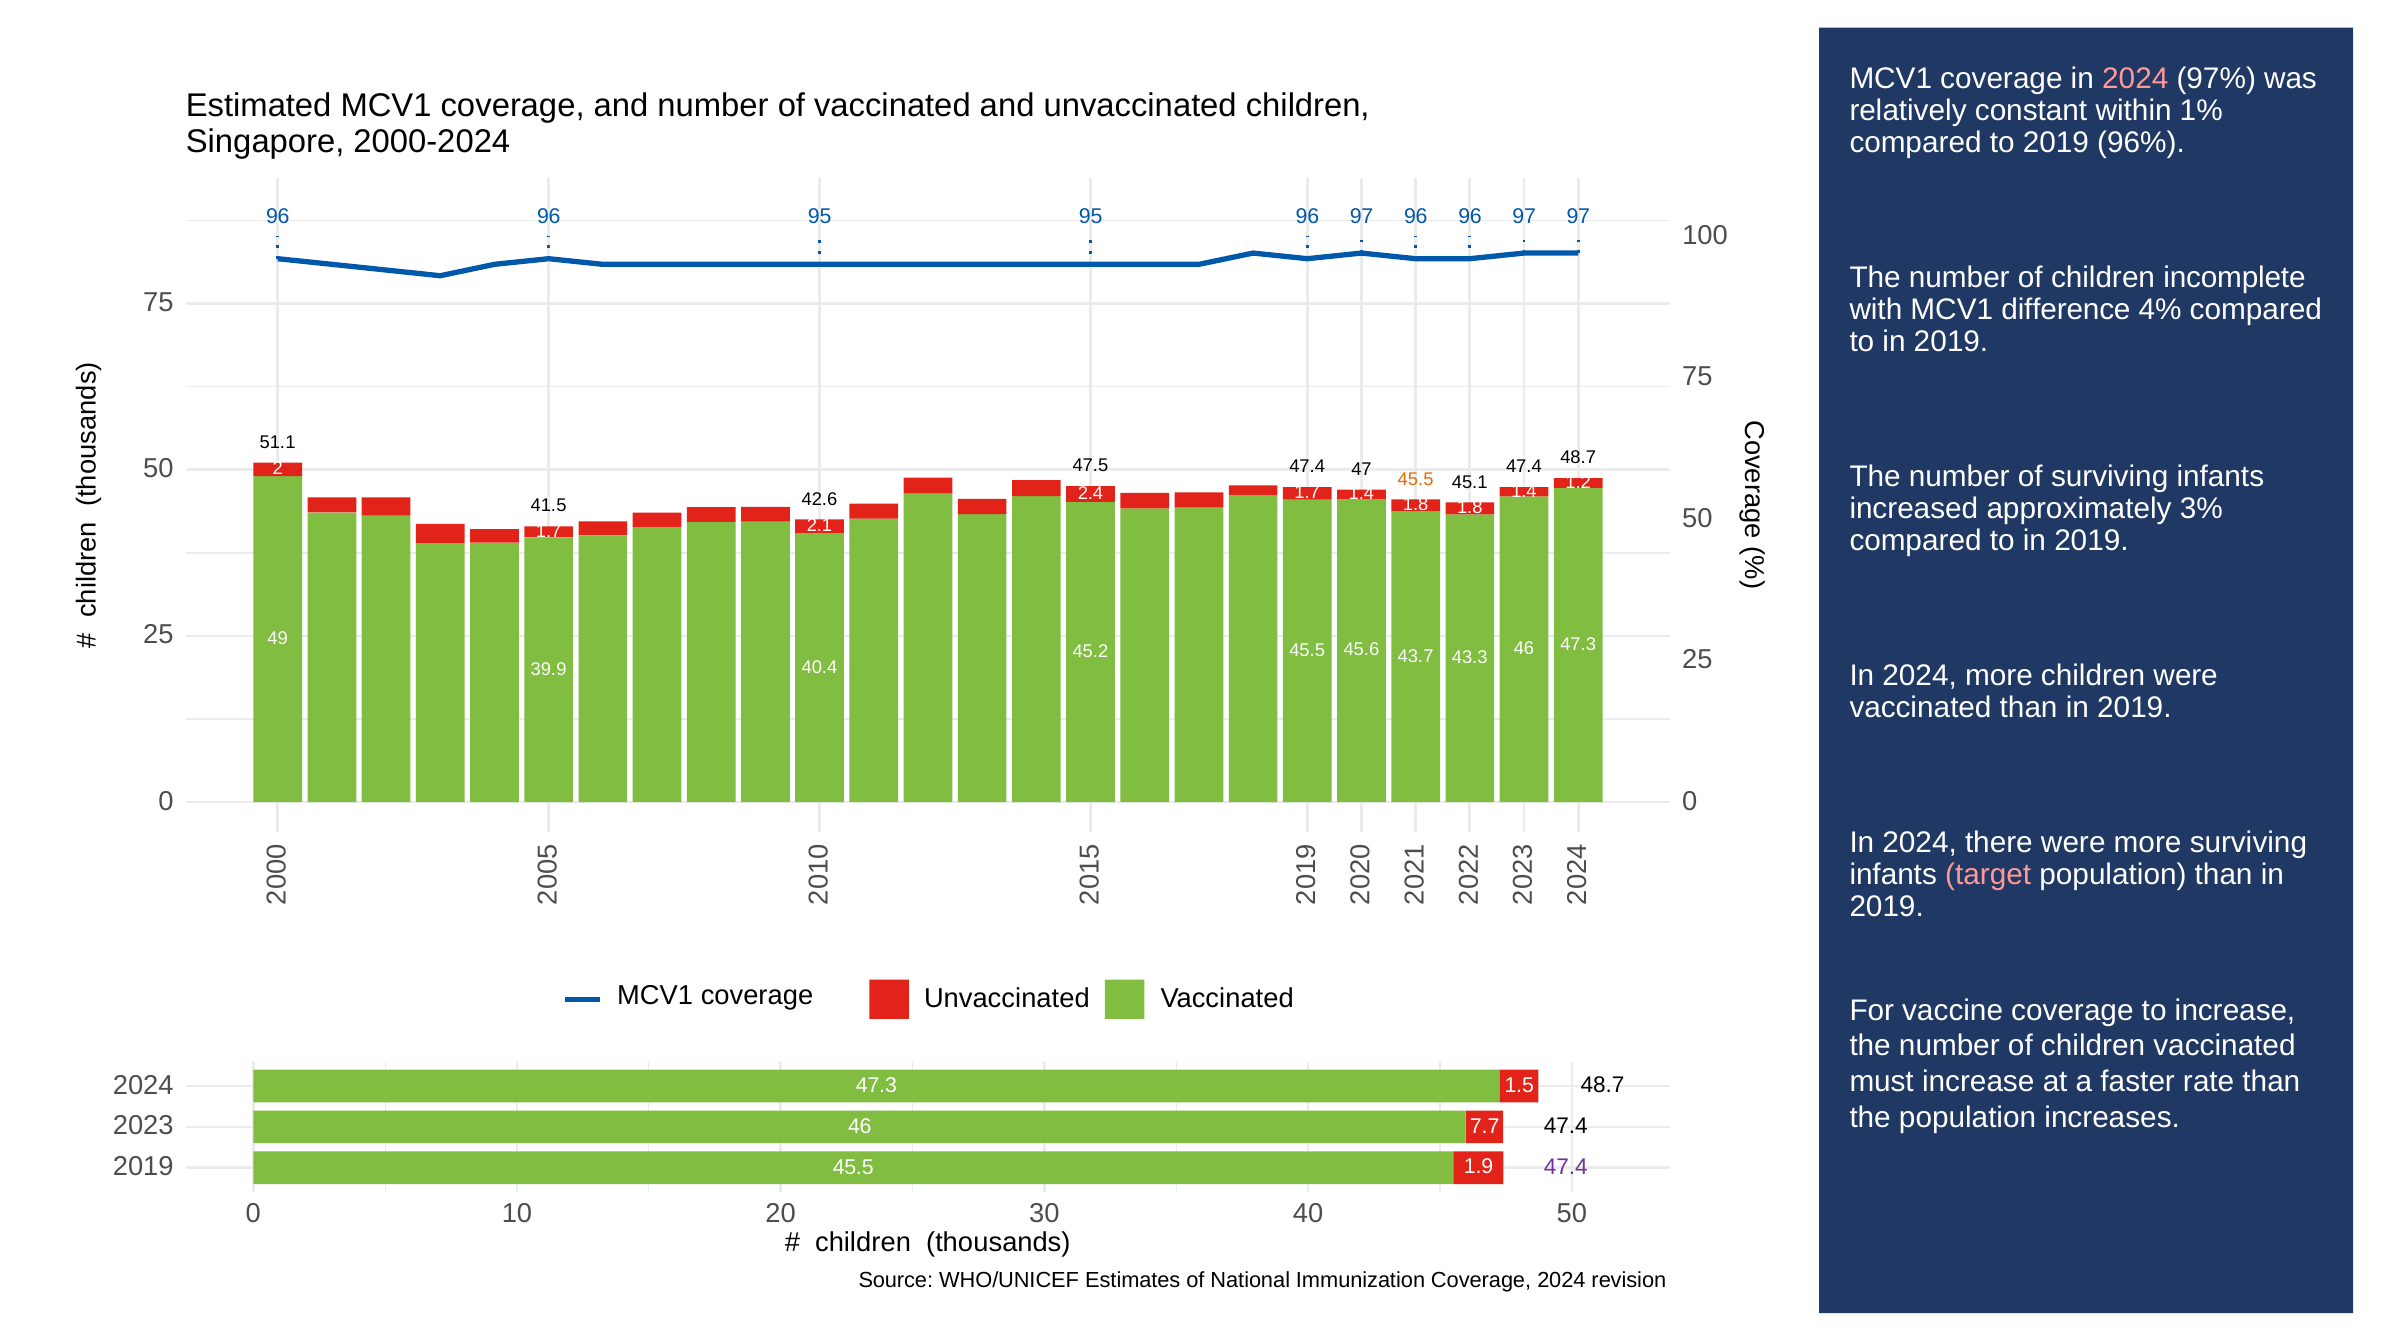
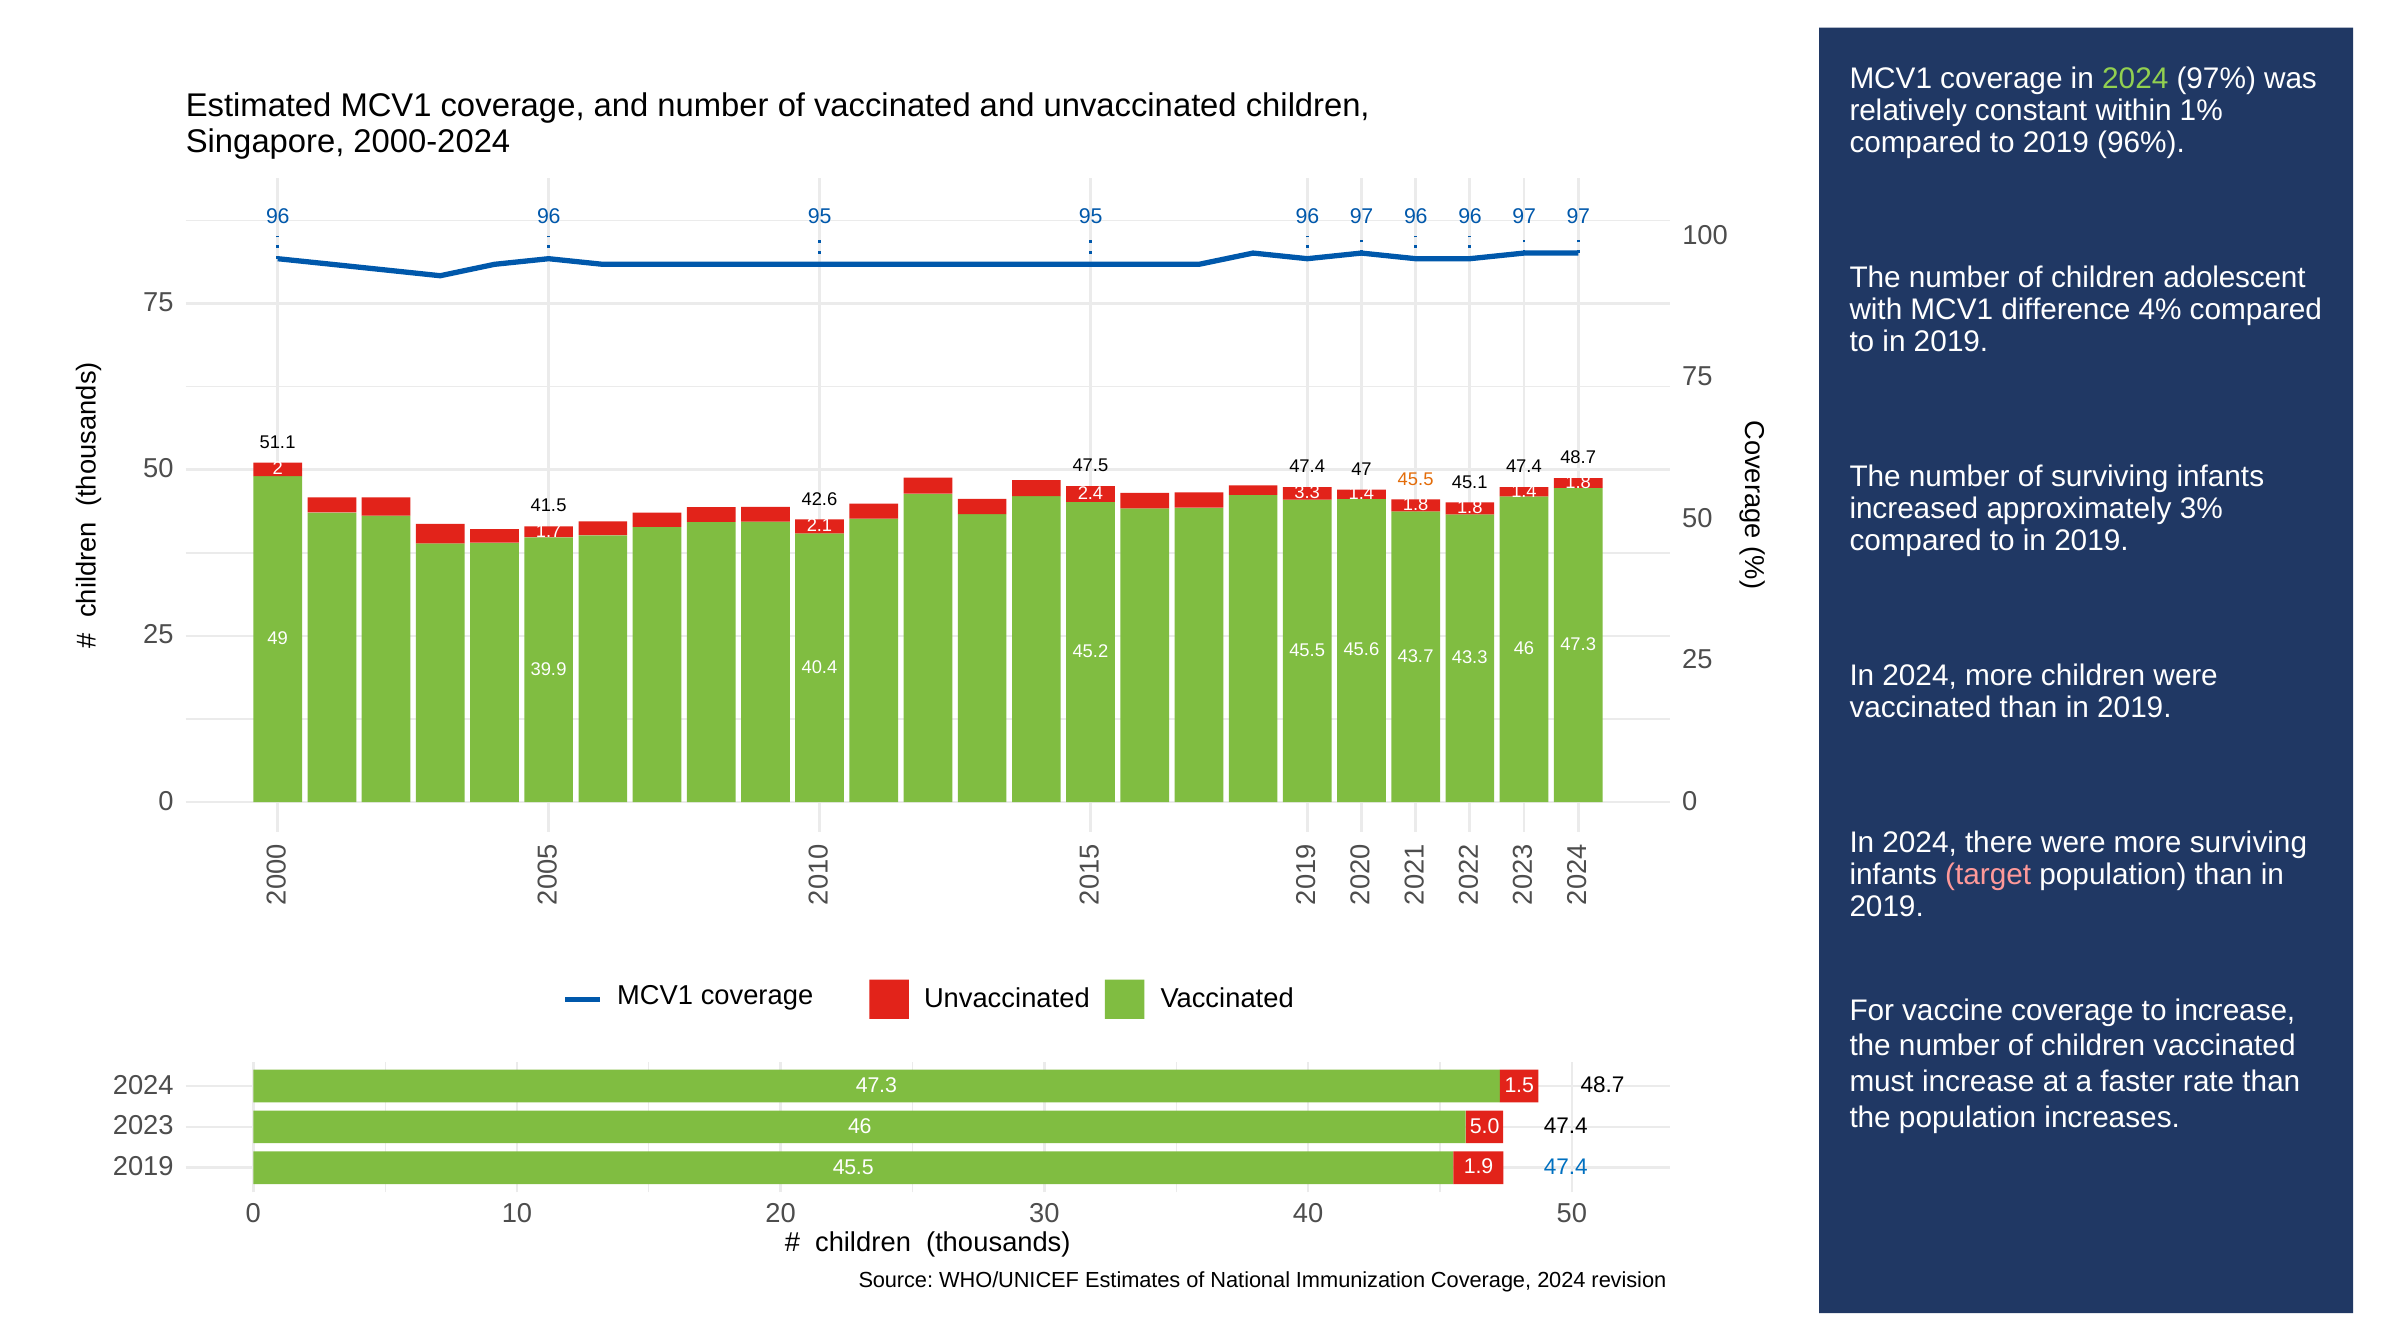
2024 colour: pink -> light green (2135, 78)
incomplete: incomplete -> adolescent (2234, 277)
1.2: 1.2 -> 1.8 (1578, 482)
1.7: 1.7 -> 3.3 (1307, 492)
7.7: 7.7 -> 5.0 (1485, 1126)
47.4 colour: purple -> blue (1566, 1167)
